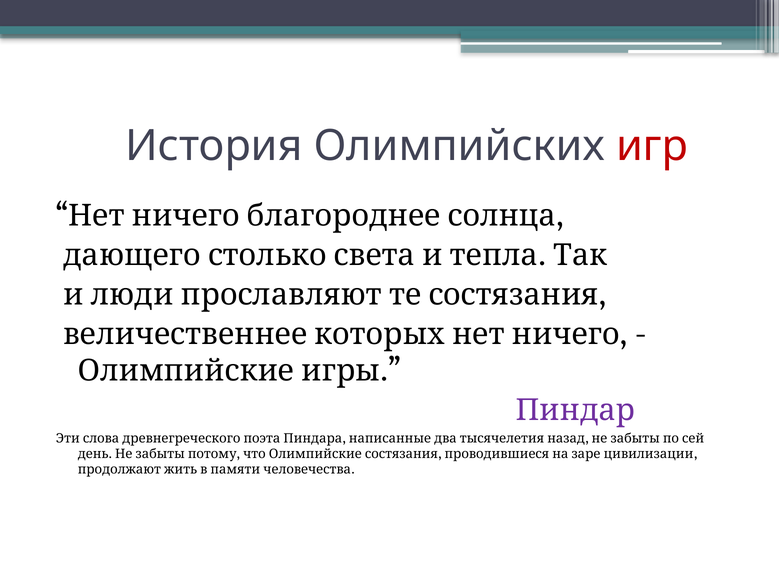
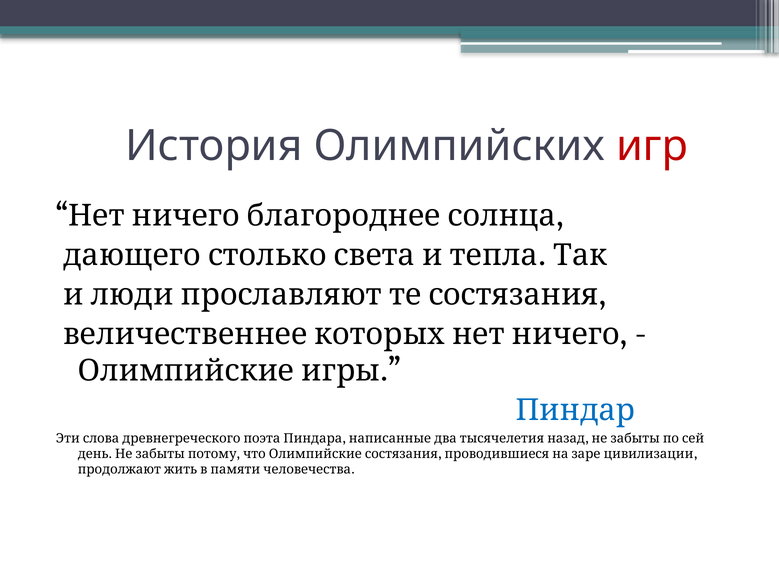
Пиндар colour: purple -> blue (575, 411)
